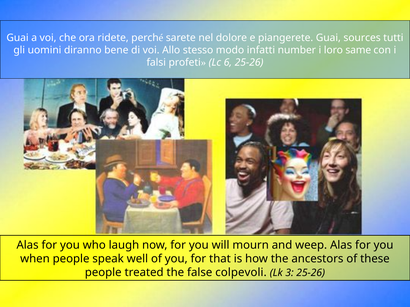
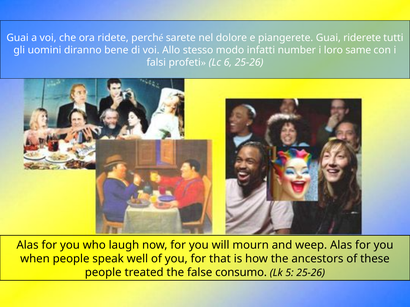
sources: sources -> riderete (362, 38)
colpevoli: colpevoli -> consumo (241, 273)
3: 3 -> 5 (290, 273)
